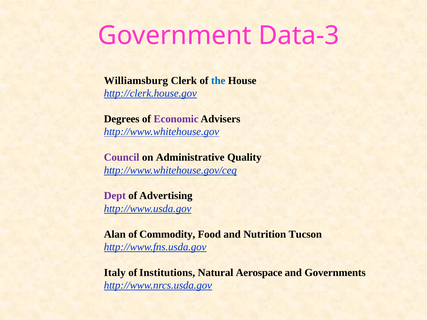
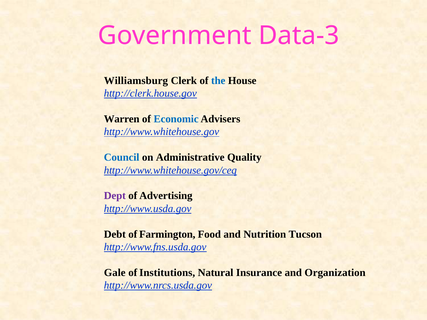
Degrees: Degrees -> Warren (122, 119)
Economic colour: purple -> blue (176, 119)
Council colour: purple -> blue (122, 158)
Alan: Alan -> Debt (115, 234)
Commodity: Commodity -> Farmington (167, 234)
Italy: Italy -> Gale (115, 273)
Aerospace: Aerospace -> Insurance (259, 273)
Governments: Governments -> Organization (335, 273)
